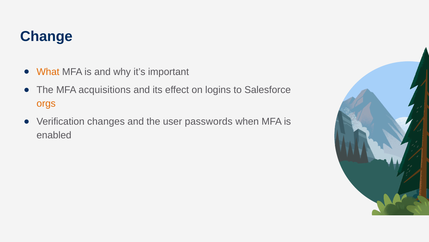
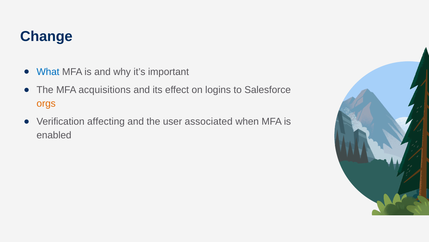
What colour: orange -> blue (48, 72)
changes: changes -> affecting (106, 121)
passwords: passwords -> associated (209, 121)
